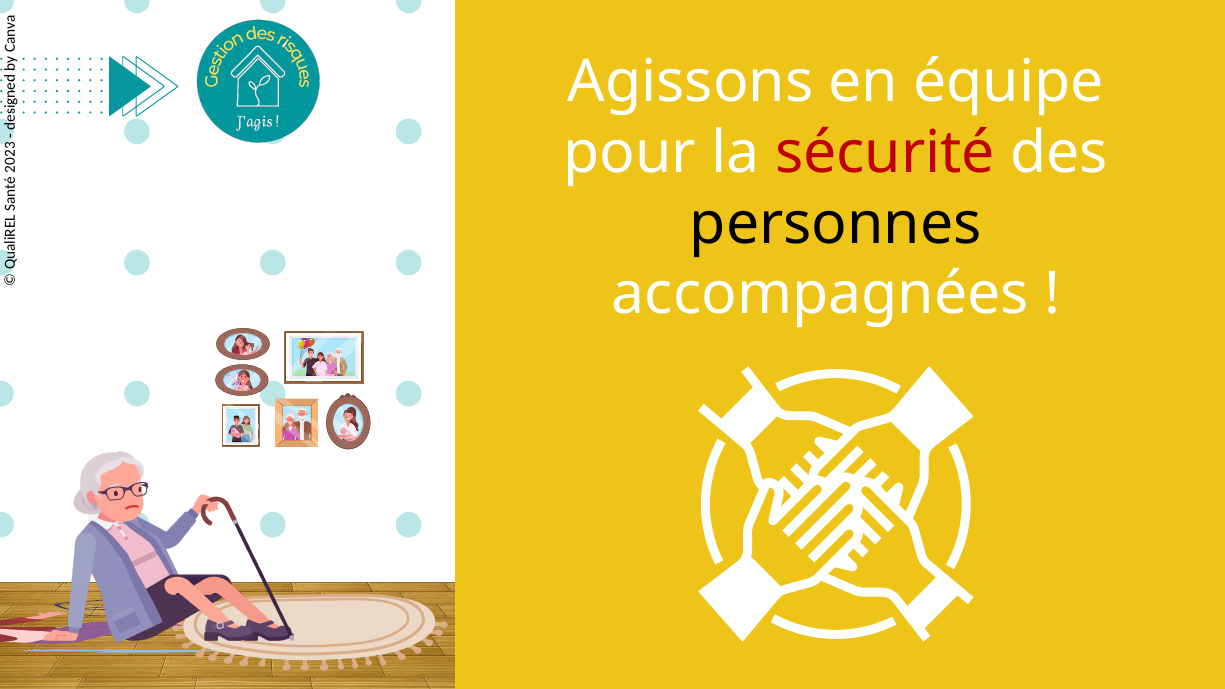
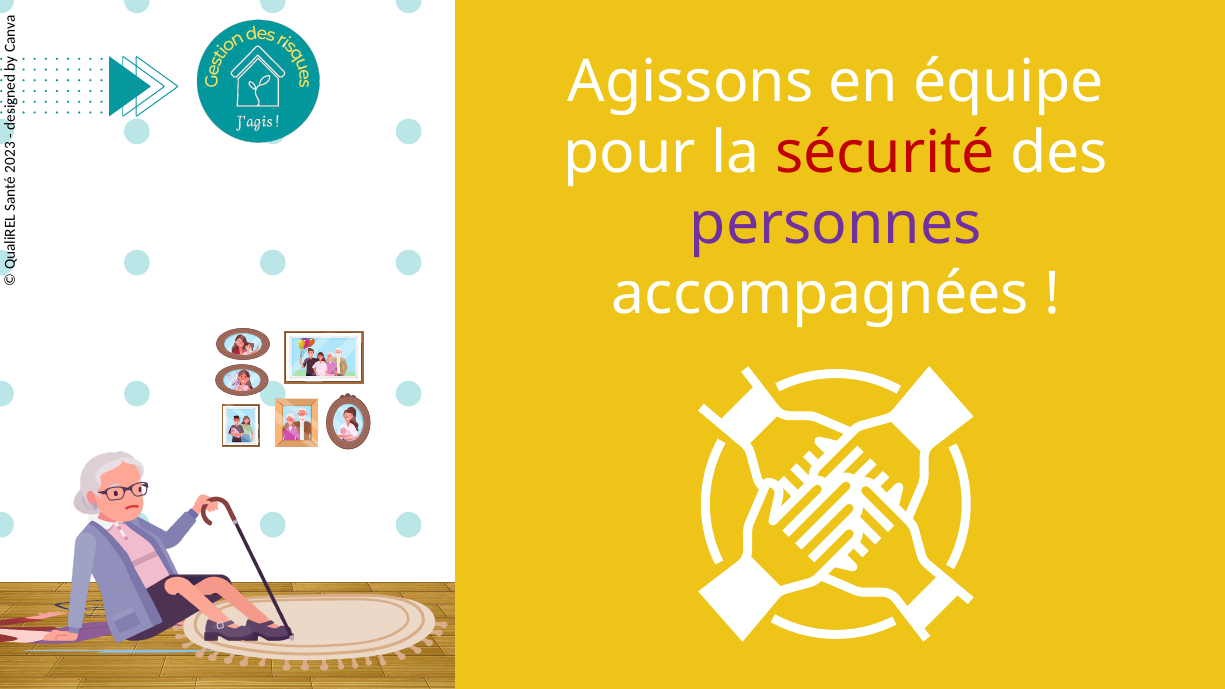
personnes colour: black -> purple (836, 224)
